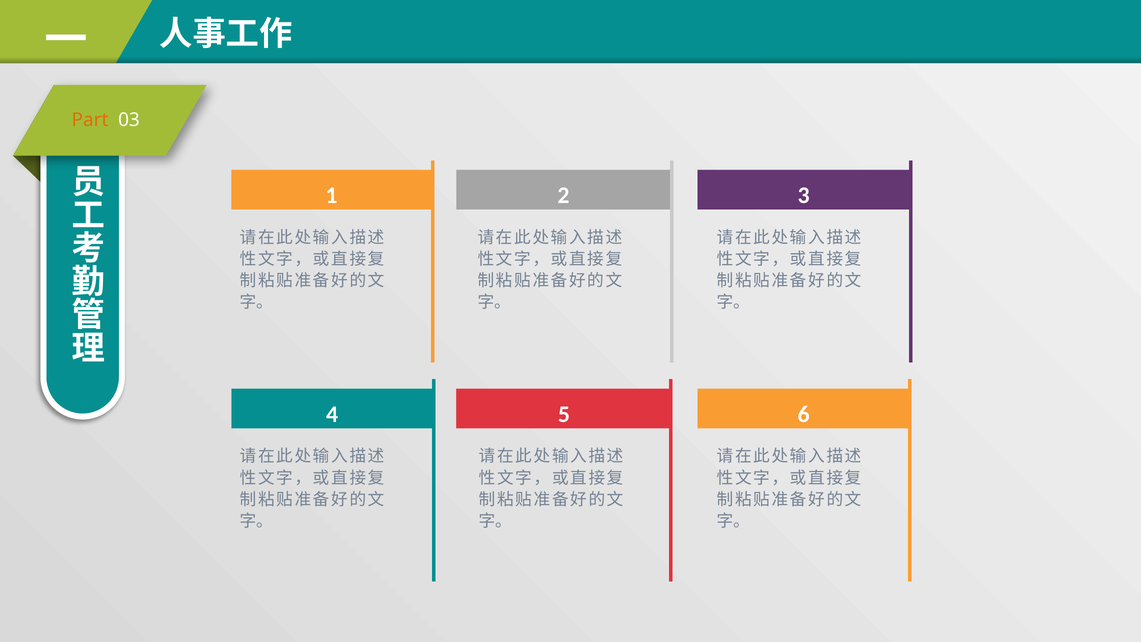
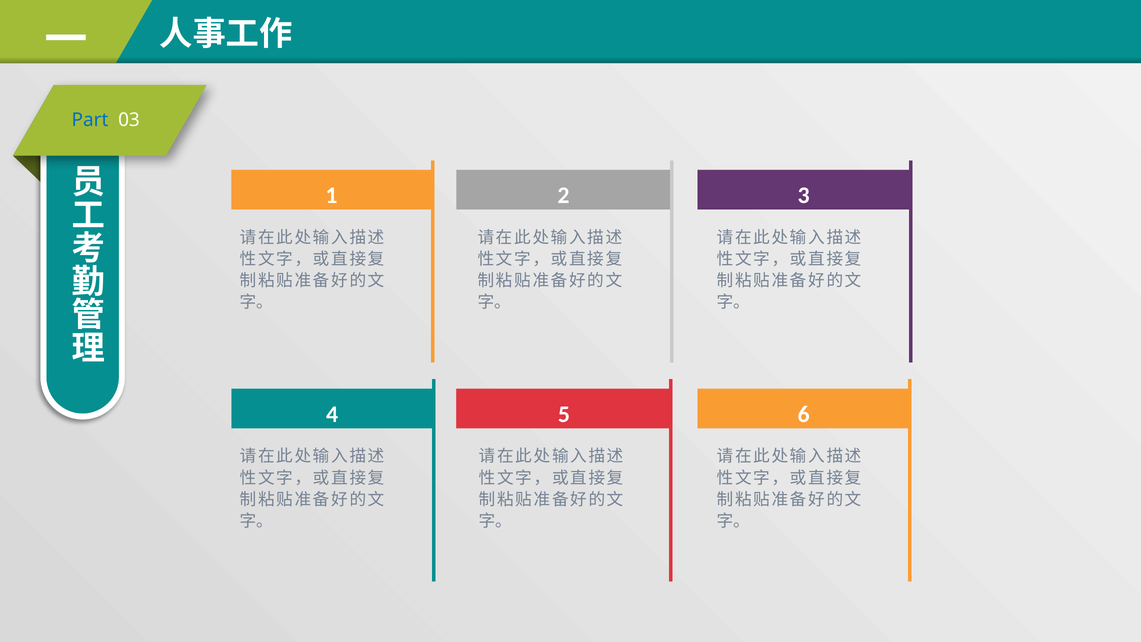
Part colour: orange -> blue (90, 120)
